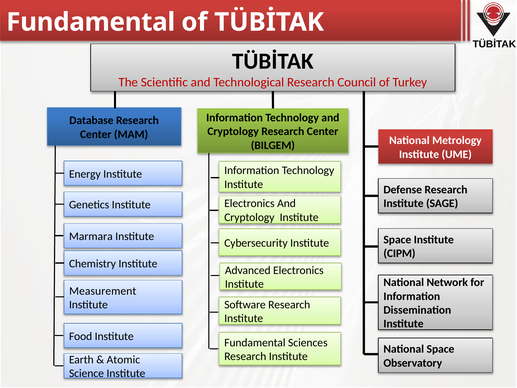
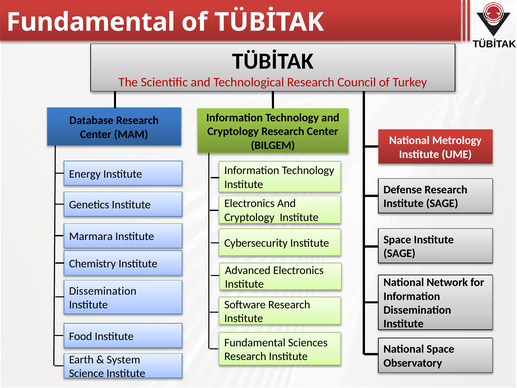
CIPM: CIPM -> SAGE (399, 253)
Measurement: Measurement -> Dissemination (103, 291)
Atomic: Atomic -> System (123, 359)
